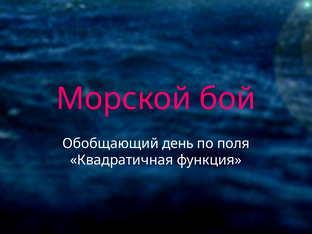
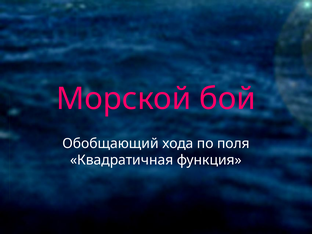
день: день -> хода (178, 143)
